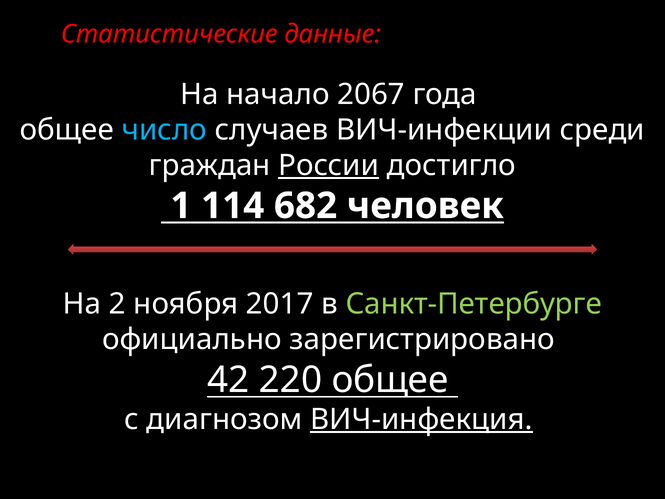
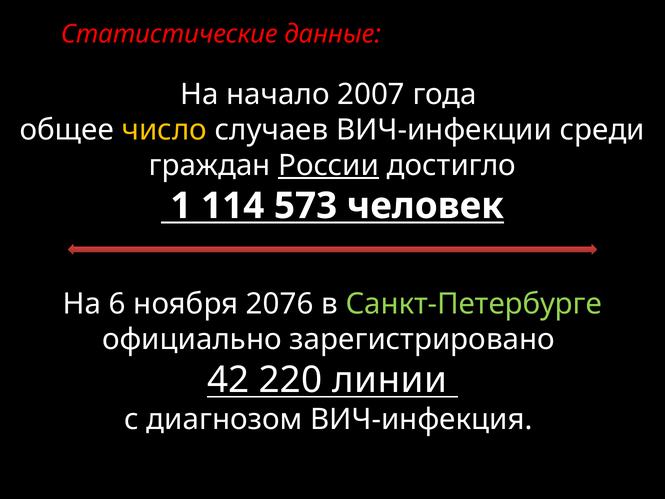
2067: 2067 -> 2007 (371, 94)
число colour: light blue -> yellow (164, 130)
682: 682 -> 573 (306, 206)
2: 2 -> 6 (117, 304)
2017: 2017 -> 2076 (280, 304)
220 общее: общее -> линии (390, 380)
ВИЧ-инфекция underline: present -> none (421, 419)
